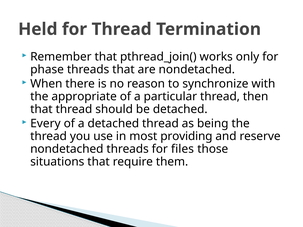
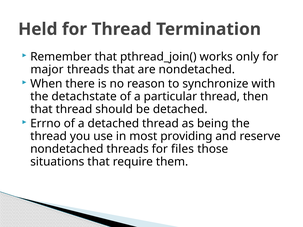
phase: phase -> major (47, 70)
appropriate: appropriate -> detachstate (84, 97)
Every: Every -> Errno (45, 124)
